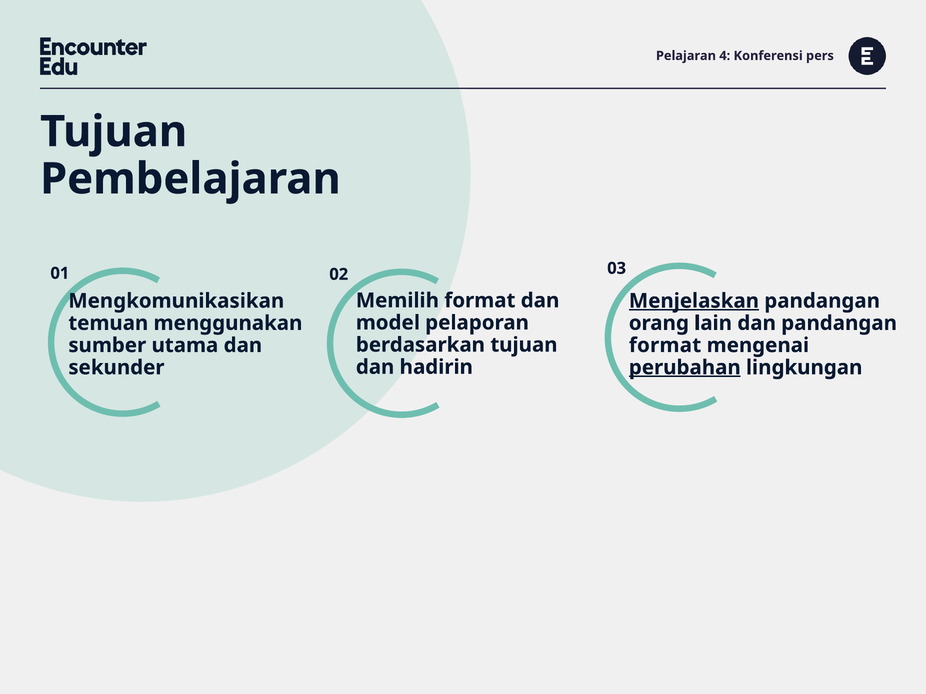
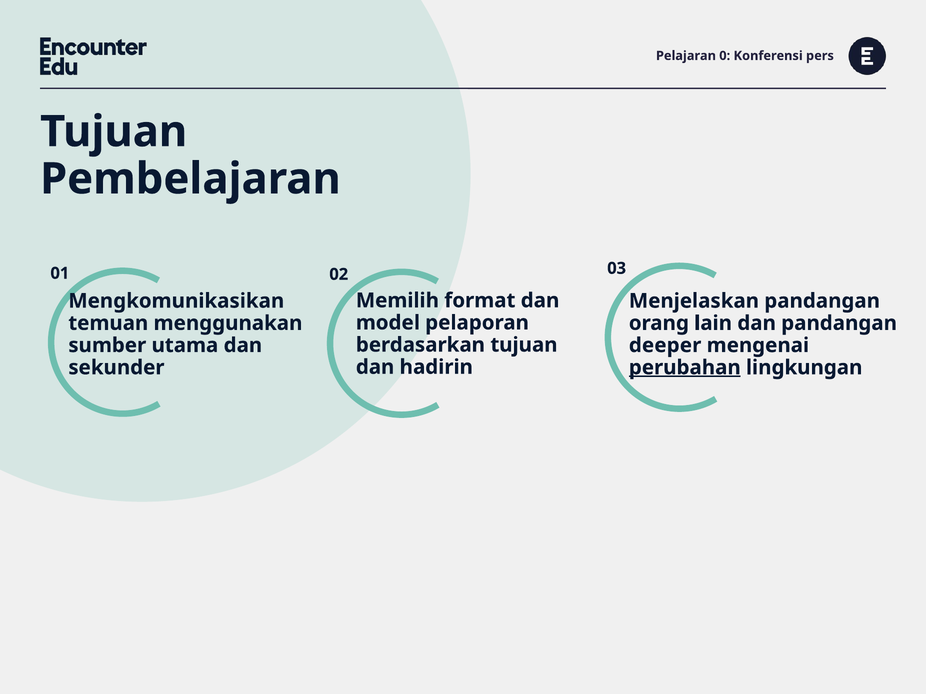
4: 4 -> 0 (725, 56)
Menjelaskan underline: present -> none (694, 301)
format: format -> deeper (665, 346)
